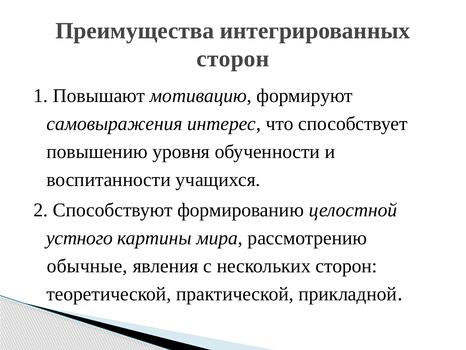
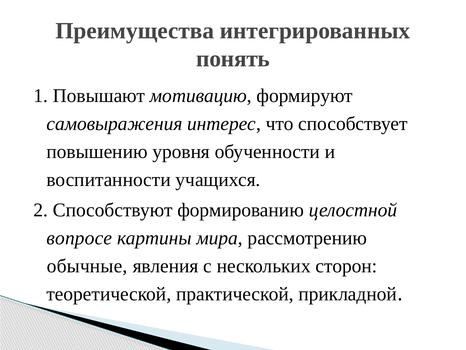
сторон: сторон -> понять (233, 59)
устного: устного -> вопросе (79, 238)
